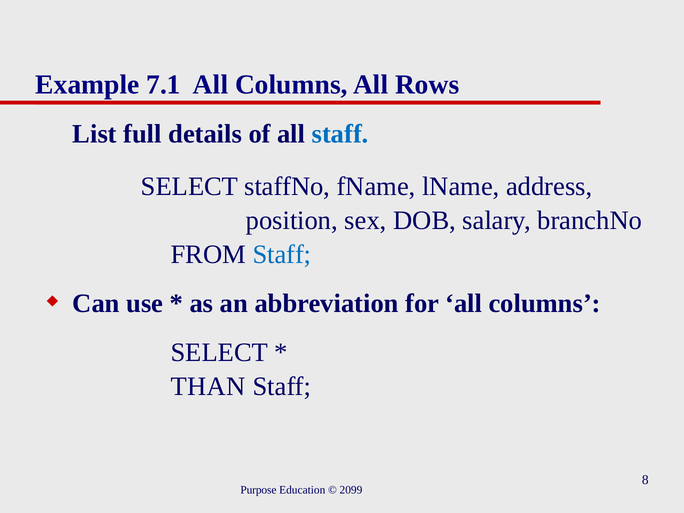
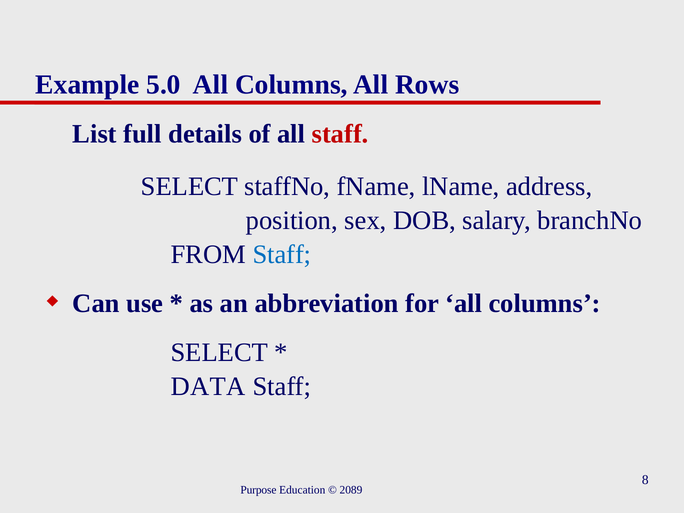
7.1: 7.1 -> 5.0 (164, 85)
staff colour: blue -> red (340, 134)
THAN: THAN -> DATA (208, 386)
2099: 2099 -> 2089 (351, 490)
